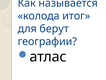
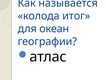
берут: берут -> океан (54, 29)
